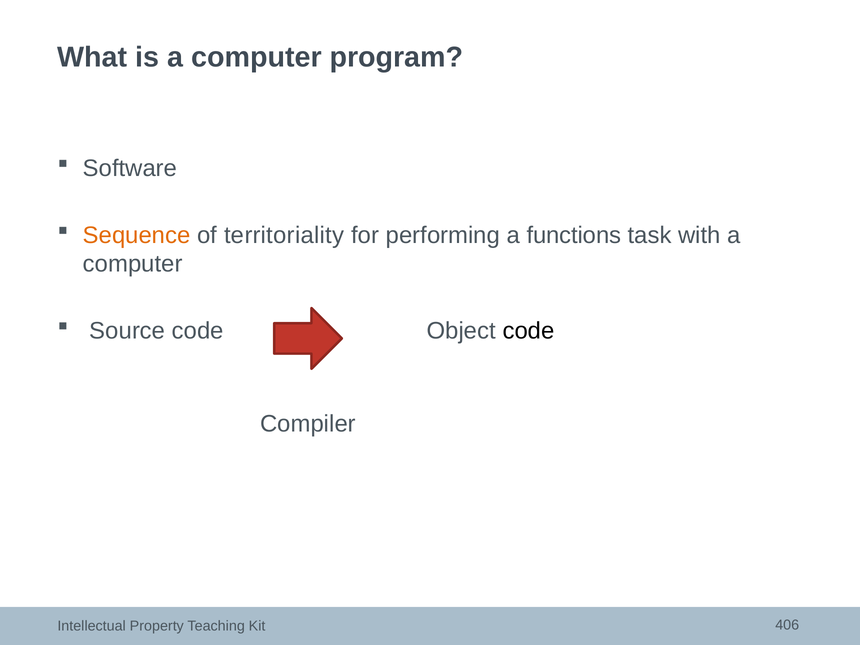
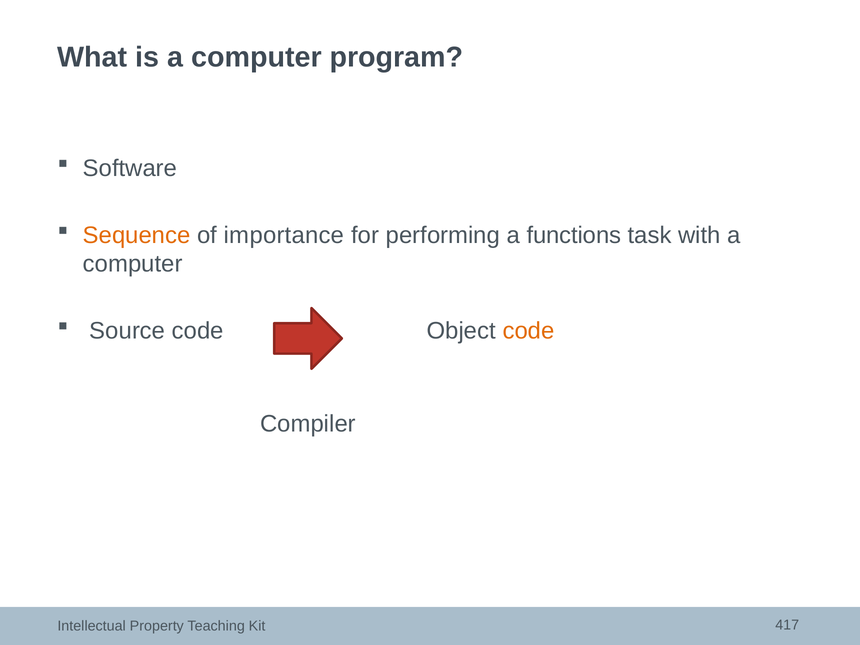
territoriality: territoriality -> importance (284, 235)
code colour: black -> orange (529, 331)
406: 406 -> 417 (787, 625)
